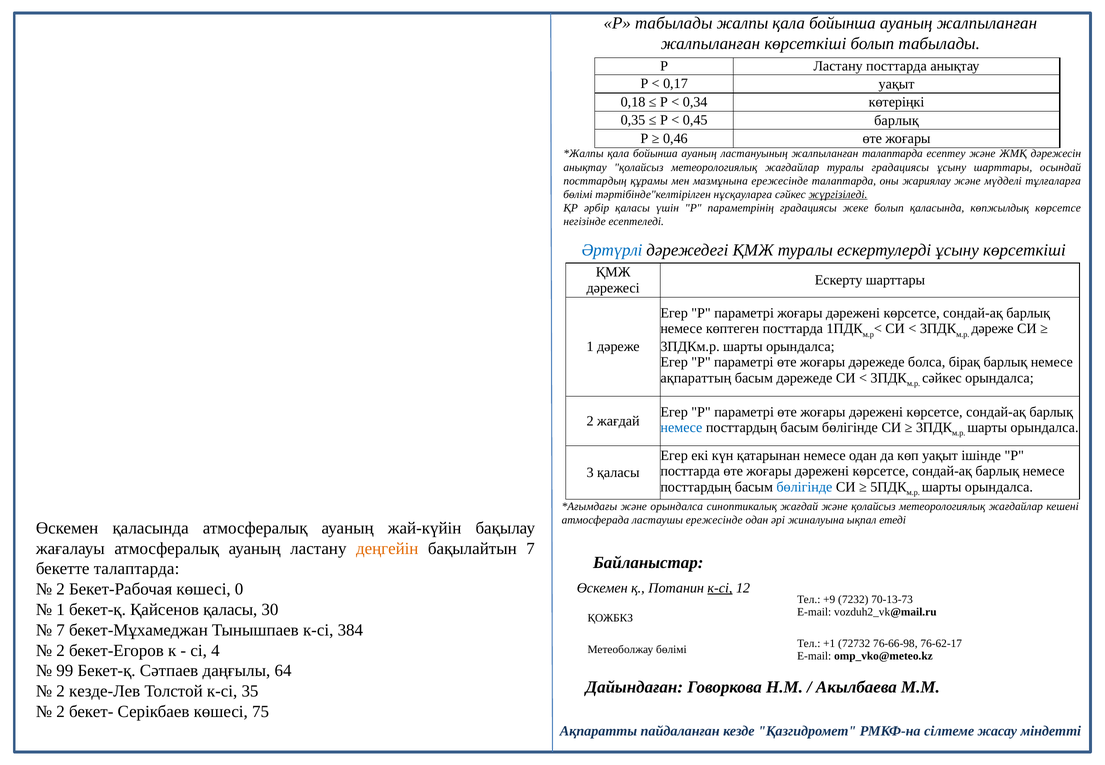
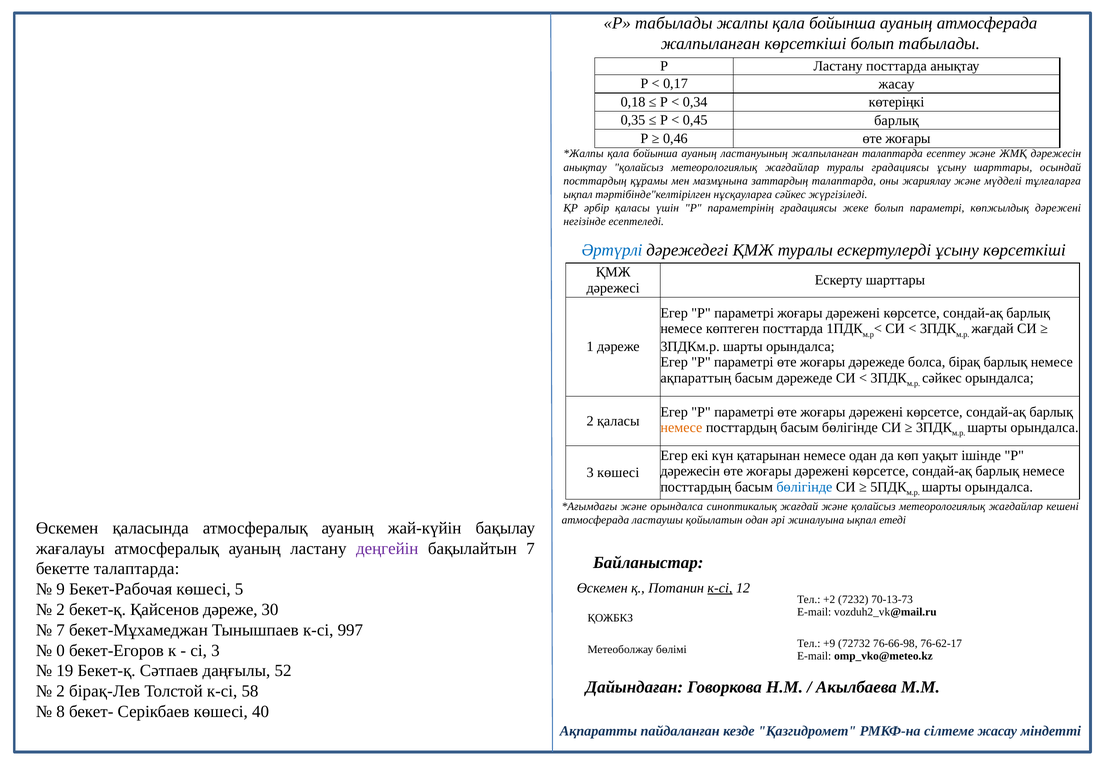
ауаның жалпыланған: жалпыланған -> атмосферада (987, 23)
0,17 уақыт: уақыт -> жасау (897, 84)
мазмұнына ережесінде: ережесінде -> заттардың (780, 181)
бөлімі: бөлімі -> ықпал (578, 194)
жүргізіледі underline: present -> none (838, 194)
болып қаласында: қаласында -> параметрі (937, 208)
көпжылдық көрсетсе: көрсетсе -> дәрежені (1058, 208)
дәреже: дәреже -> жағдай (993, 329)
2 жағдай: жағдай -> қаласы (618, 421)
немесе colour: blue -> orange (681, 428)
посттарда: посттарда -> дәрежесін (690, 471)
3 қаласы: қаласы -> көшесі (618, 472)
ластаушы ережесінде: ережесінде -> қойылатын (714, 520)
деңгейін colour: orange -> purple (387, 548)
2: 2 -> 9 (61, 589)
0: 0 -> 5 (239, 589)
+9: +9 -> +2 (829, 599)
1: 1 -> 2 (61, 610)
Қайсенов қаласы: қаласы -> дәреже (230, 610)
384: 384 -> 997 (350, 630)
+1: +1 -> +9 (829, 643)
2: 2 -> 0 (61, 650)
сі 4: 4 -> 3 (215, 650)
99: 99 -> 19 (65, 671)
64: 64 -> 52 (283, 671)
кезде-Лев: кезде-Лев -> бірақ-Лев (105, 691)
35: 35 -> 58 (250, 691)
2: 2 -> 8 (61, 712)
75: 75 -> 40 (261, 712)
